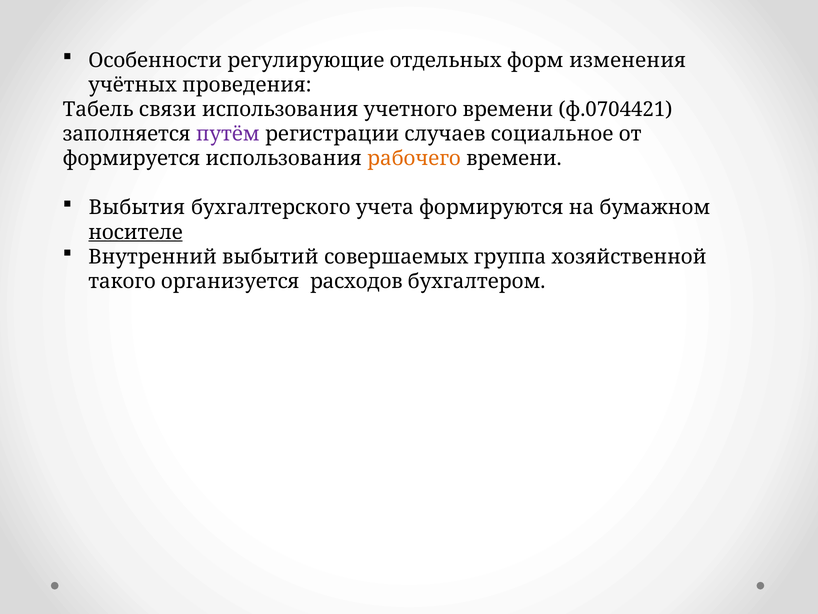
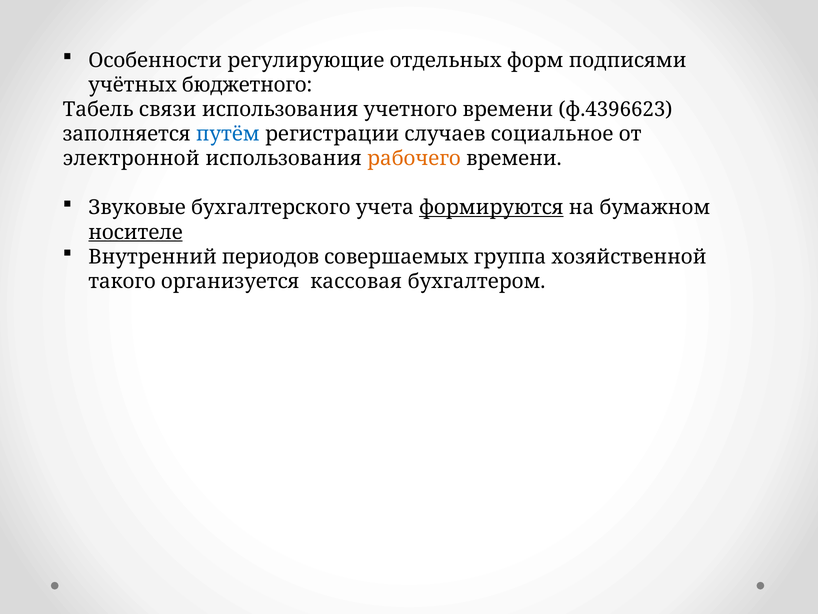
изменения: изменения -> подписями (628, 60)
проведения: проведения -> бюджетного (247, 85)
ф.0704421: ф.0704421 -> ф.4396623 (615, 109)
путём colour: purple -> blue (228, 134)
формируется: формируется -> электронной (131, 158)
Выбытия: Выбытия -> Звуковые (137, 208)
формируются underline: none -> present (491, 208)
выбытий: выбытий -> периодов (270, 257)
расходов: расходов -> кассовая (356, 281)
